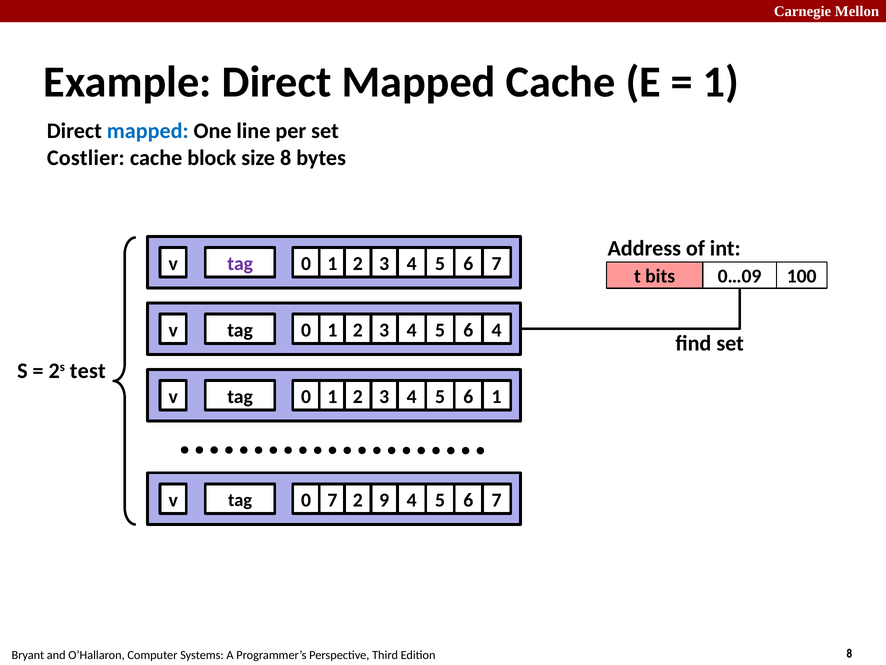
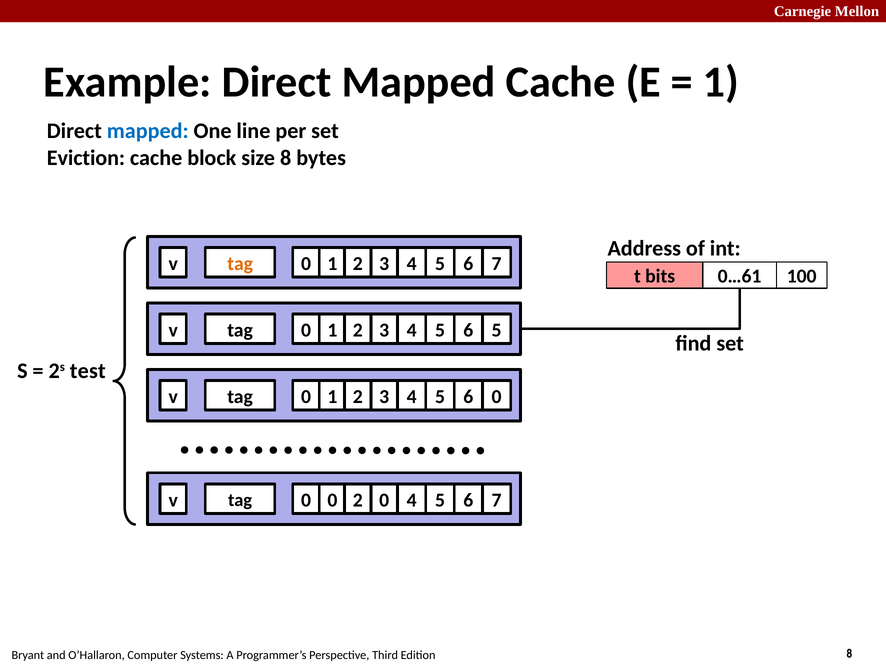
Costlier: Costlier -> Eviction (86, 158)
tag colour: purple -> orange (240, 263)
0…09: 0…09 -> 0…61 (740, 276)
2 4: 4 -> 5 (496, 330)
2 1: 1 -> 0 (496, 396)
0 7: 7 -> 0 (332, 500)
v 9: 9 -> 0 (384, 500)
